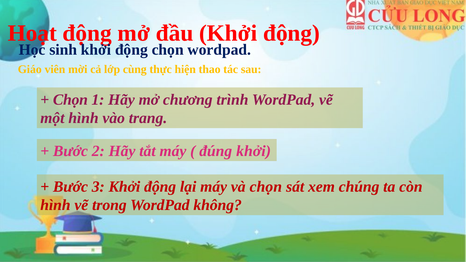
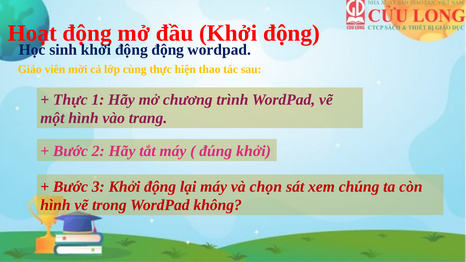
động chọn: chọn -> động (168, 50)
Chọn: Chọn -> Thực (70, 100)
